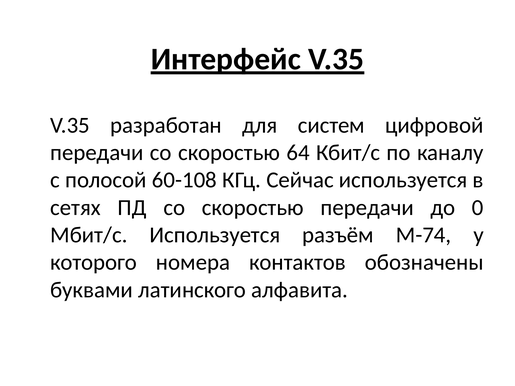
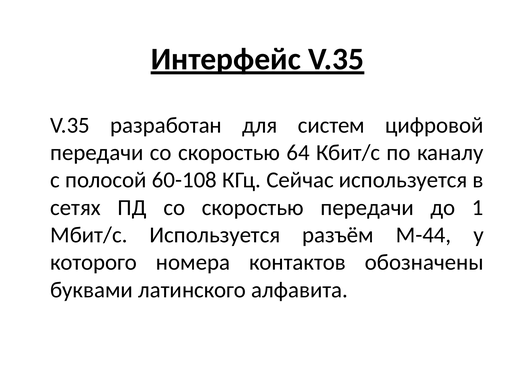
0: 0 -> 1 (478, 208)
М-74: М-74 -> М-44 (424, 235)
